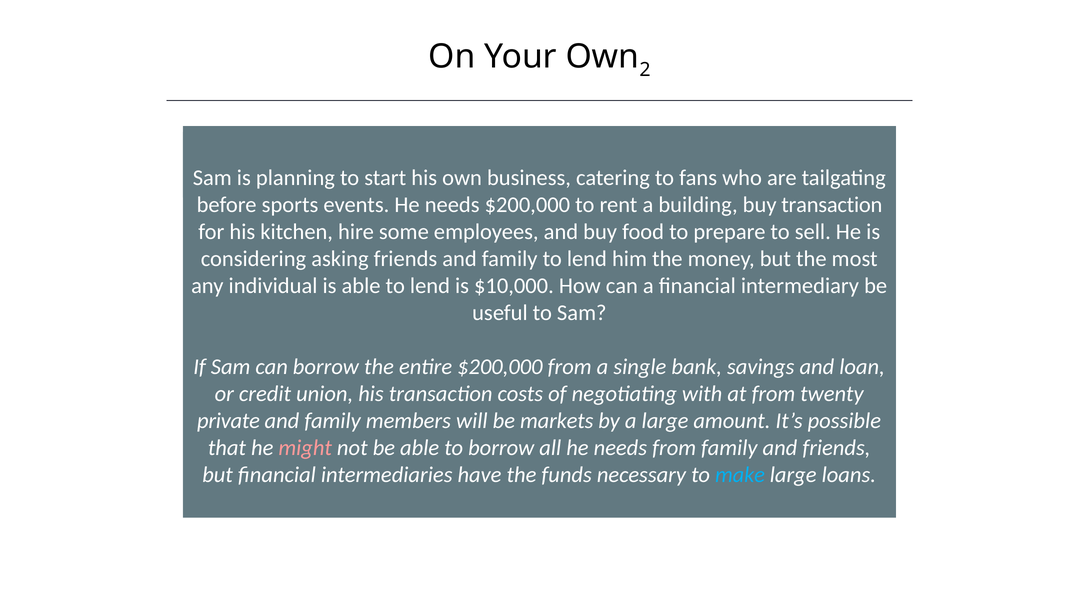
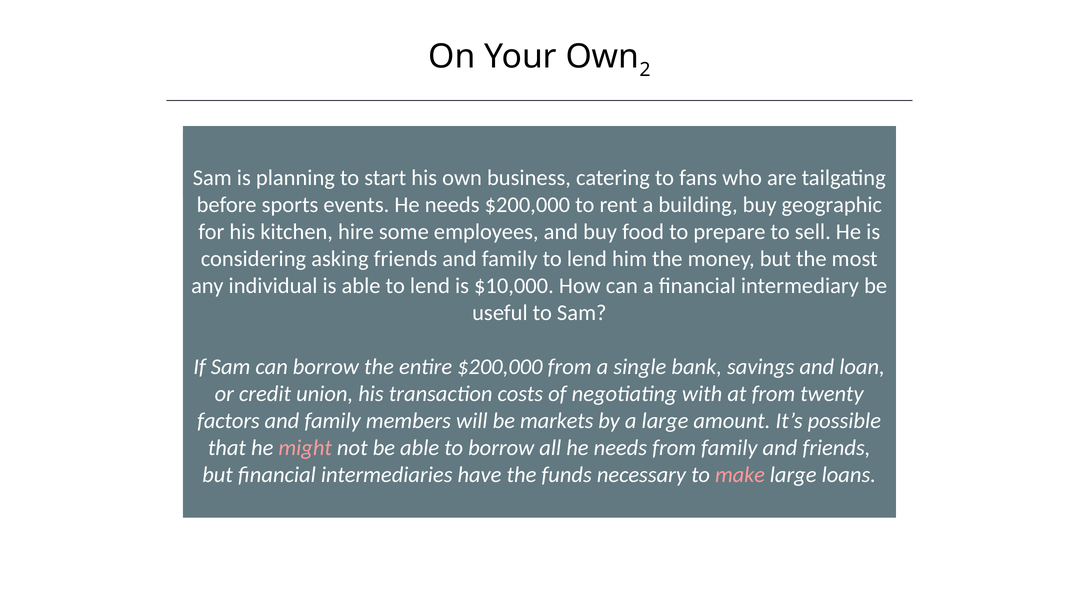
buy transaction: transaction -> geographic (832, 205)
private: private -> factors (228, 421)
make colour: light blue -> pink (740, 475)
